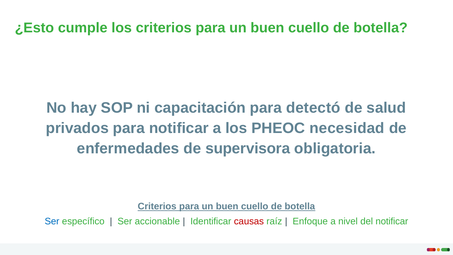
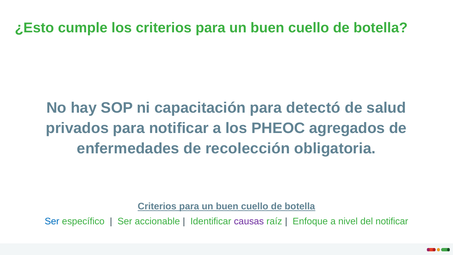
necesidad: necesidad -> agregados (347, 128)
supervisora: supervisora -> recolección (248, 149)
causas colour: red -> purple (249, 221)
